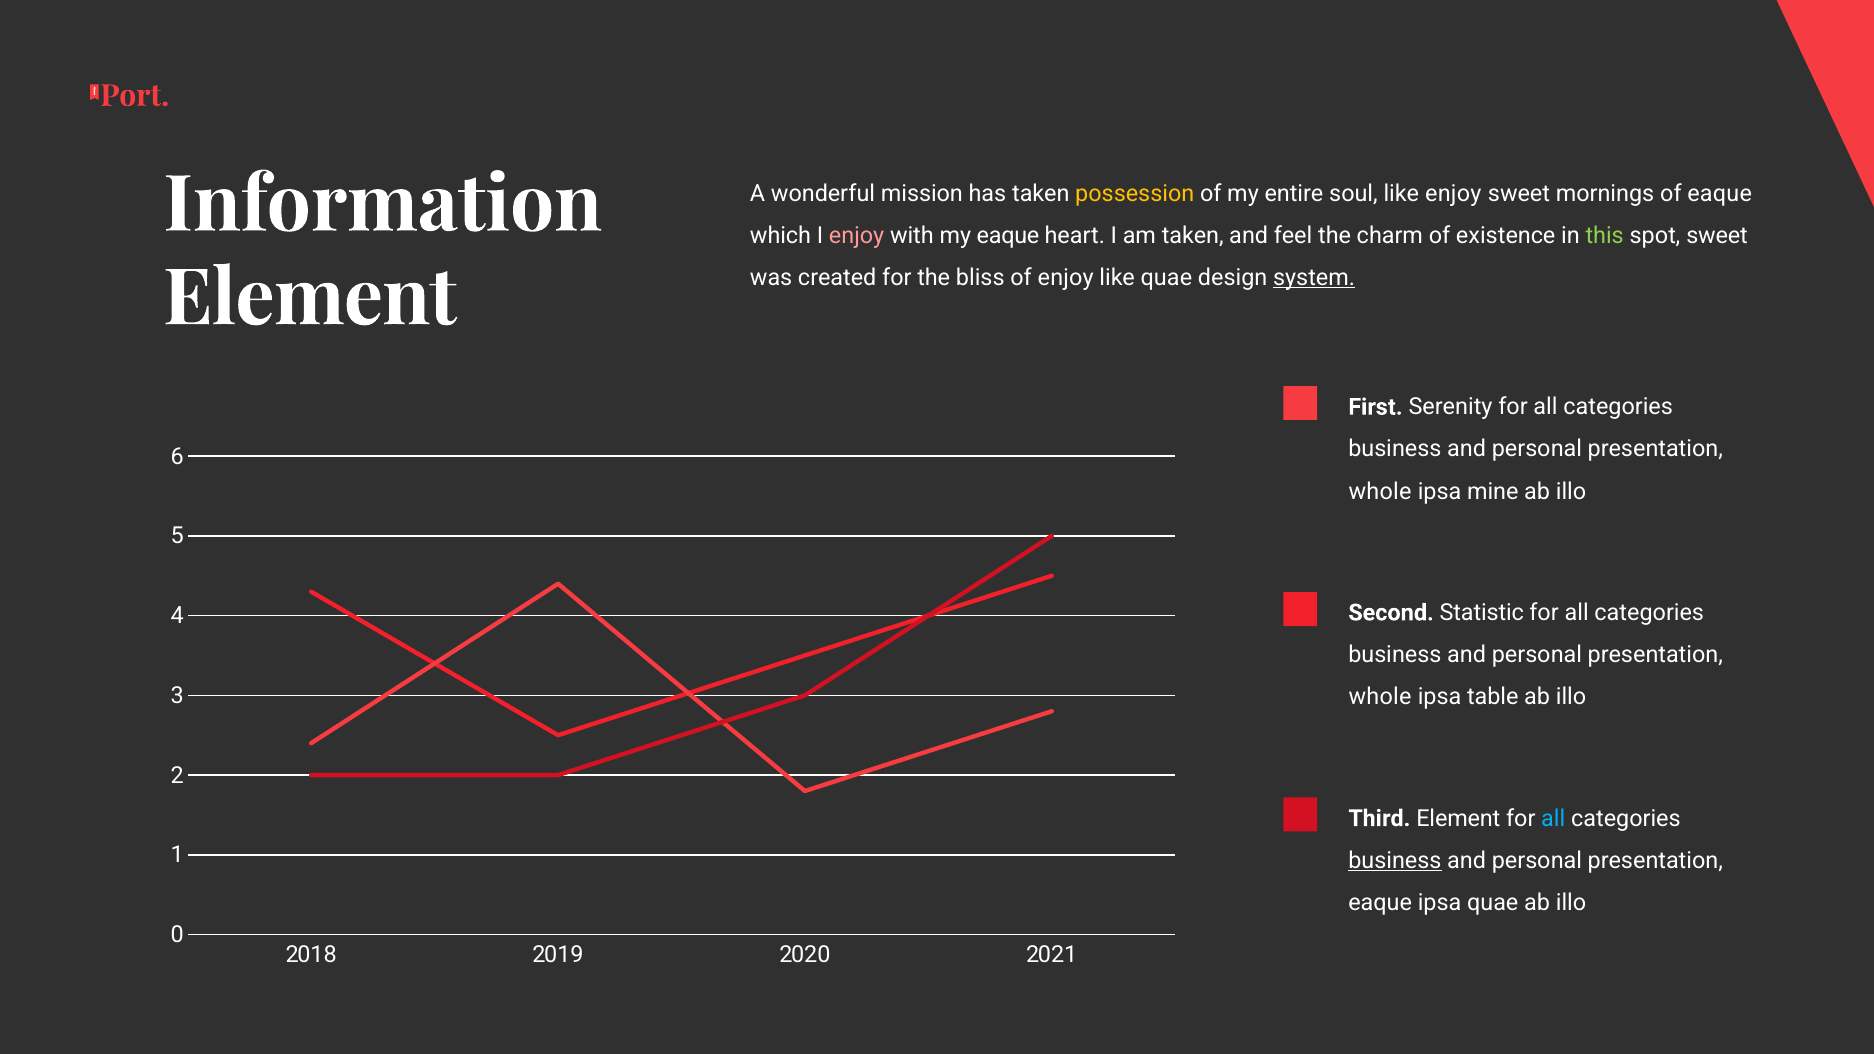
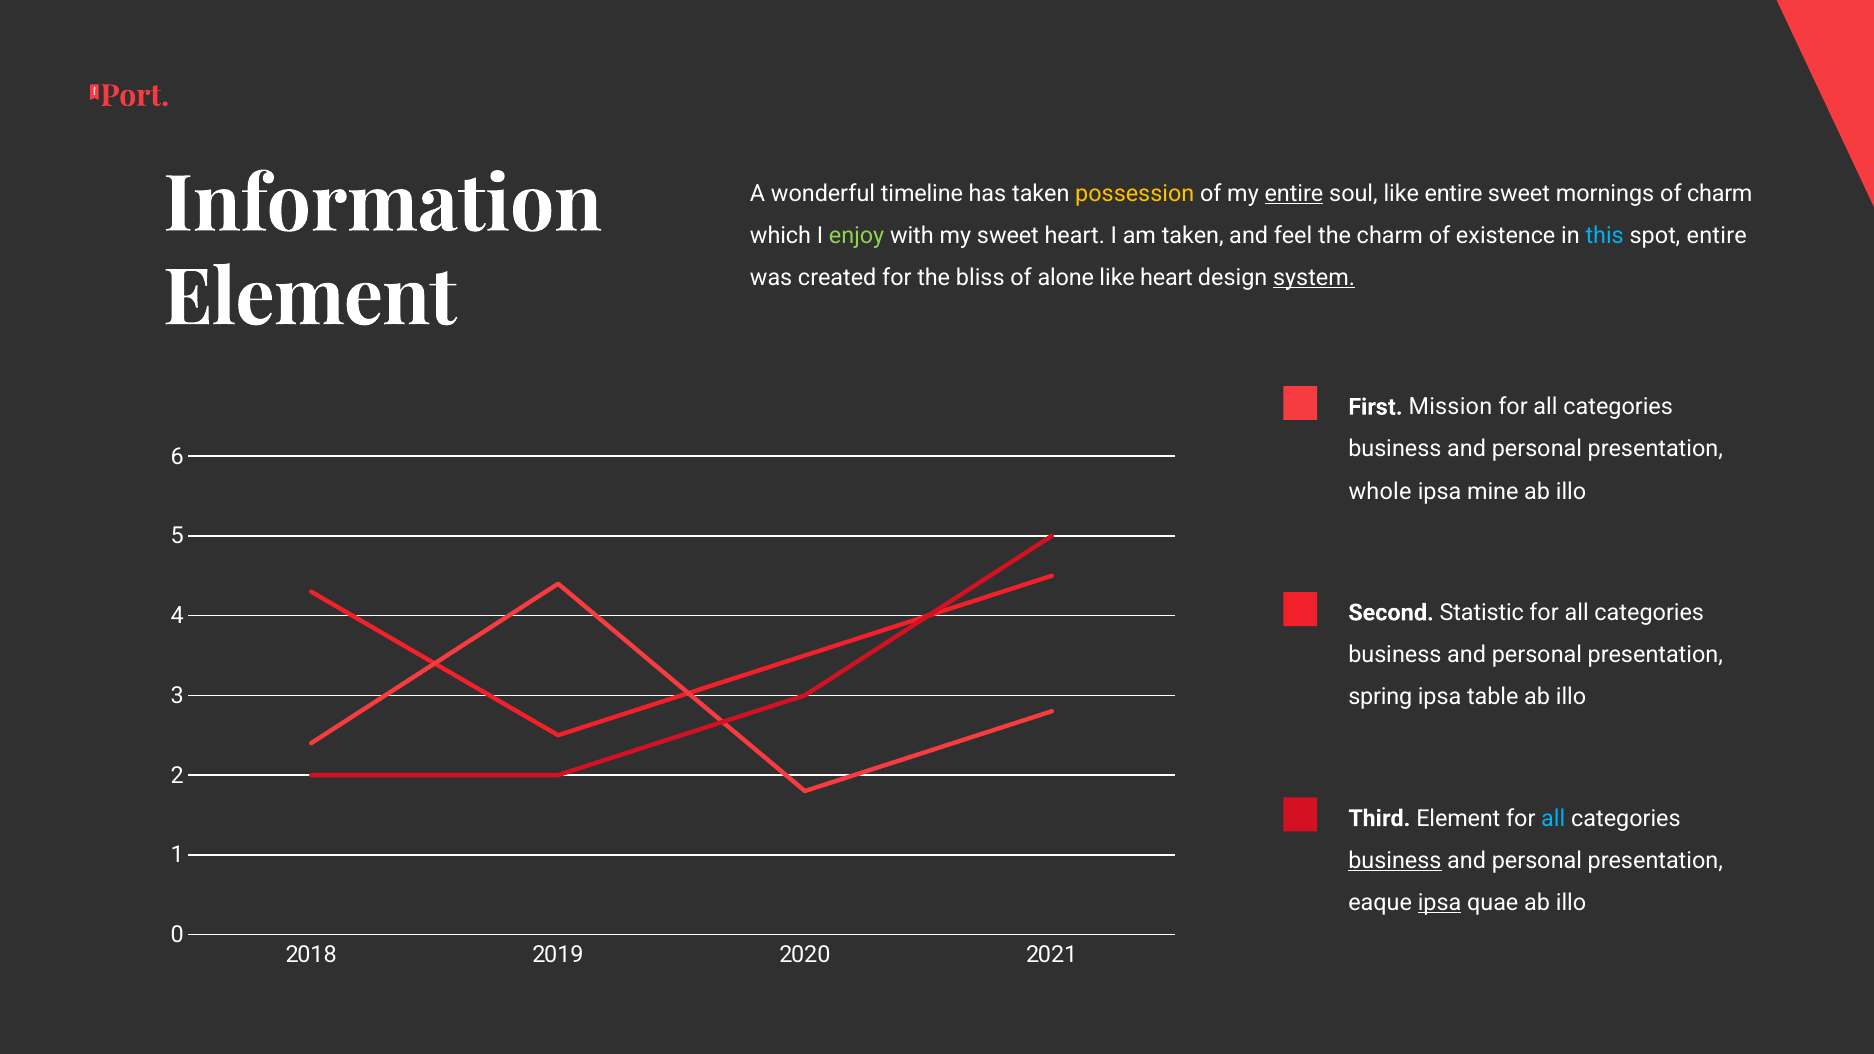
mission: mission -> timeline (922, 193)
entire underline: none -> present (1294, 193)
like enjoy: enjoy -> entire (1454, 193)
of eaque: eaque -> charm (1720, 193)
enjoy colour: pink -> light green (857, 236)
my eaque: eaque -> sweet (1008, 236)
this colour: light green -> light blue (1605, 236)
spot sweet: sweet -> entire (1717, 236)
of enjoy: enjoy -> alone (1066, 278)
like quae: quae -> heart (1167, 278)
Serenity: Serenity -> Mission (1450, 407)
whole: whole -> spring (1380, 697)
ipsa underline: none -> present (1440, 903)
